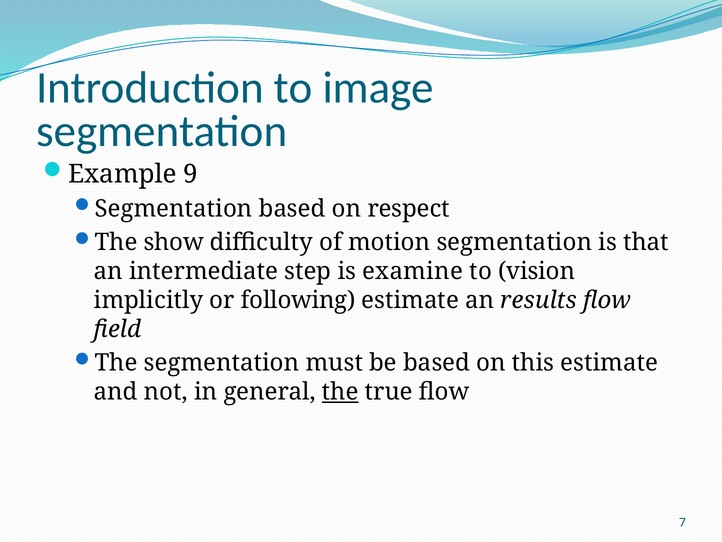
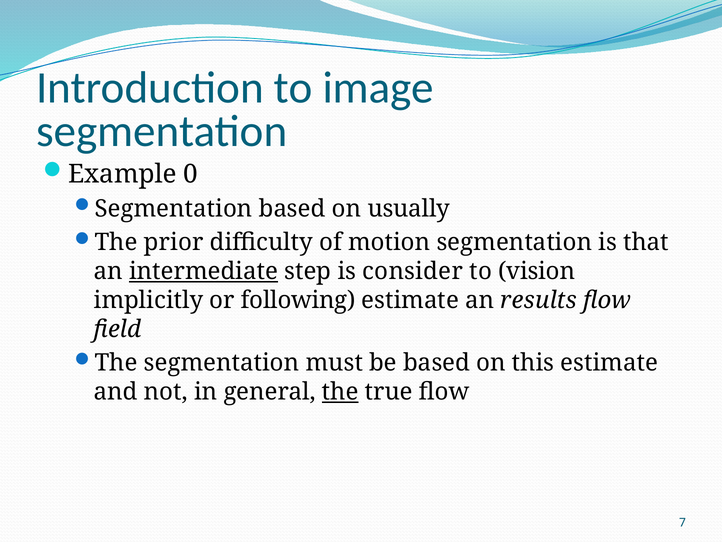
9: 9 -> 0 (191, 174)
respect: respect -> usually (409, 209)
show: show -> prior (174, 242)
intermediate underline: none -> present (204, 271)
examine: examine -> consider (413, 271)
